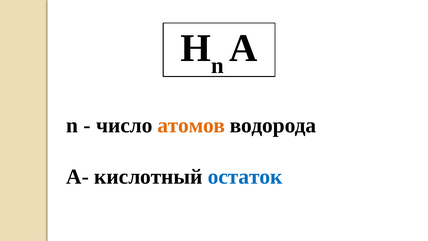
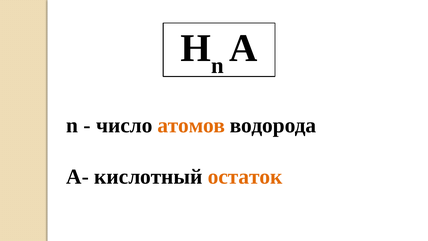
остаток colour: blue -> orange (245, 177)
